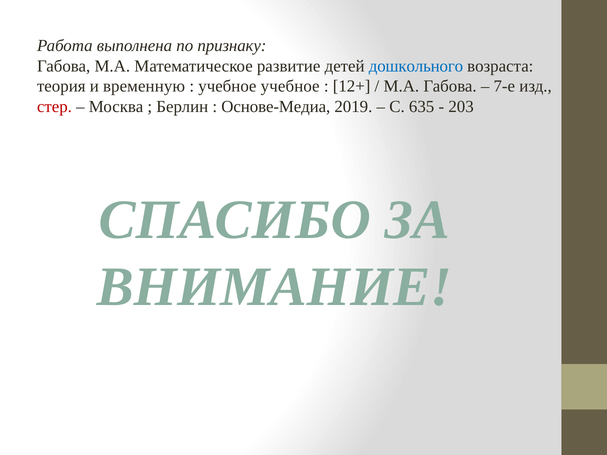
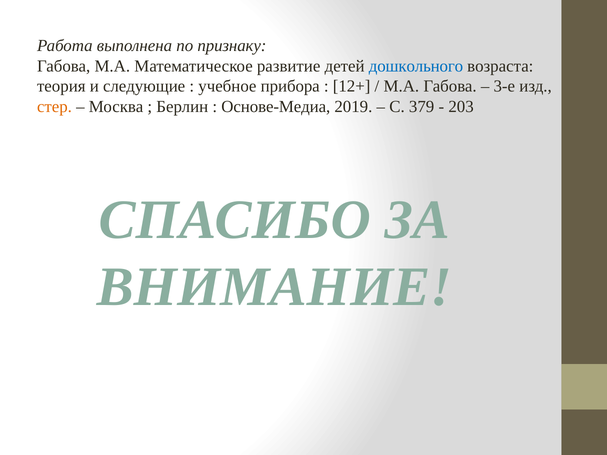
временную: временную -> следующие (144, 86)
учебное учебное: учебное -> прибора (290, 86)
7-е: 7-е -> 3-е (504, 86)
стер colour: red -> orange (54, 107)
635: 635 -> 379 (422, 107)
